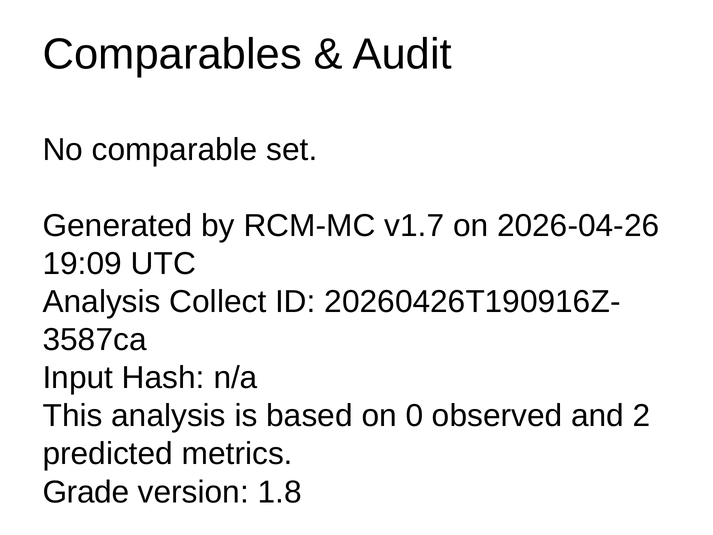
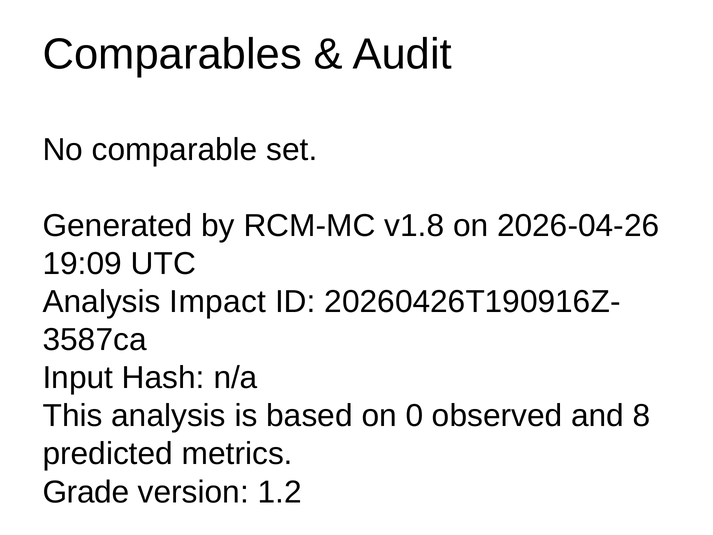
v1.7: v1.7 -> v1.8 (414, 226)
Collect: Collect -> Impact (218, 302)
2: 2 -> 8 (642, 416)
1.8: 1.8 -> 1.2 (280, 492)
